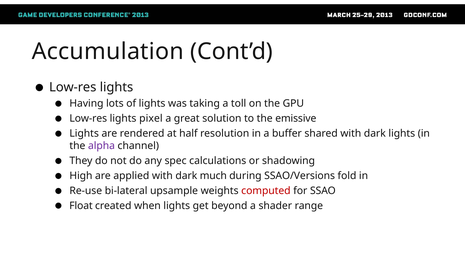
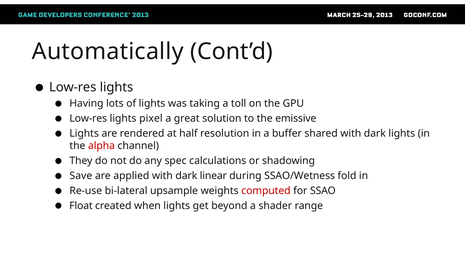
Accumulation: Accumulation -> Automatically (108, 52)
alpha colour: purple -> red (101, 146)
High: High -> Save (81, 176)
much: much -> linear (213, 176)
SSAO/Versions: SSAO/Versions -> SSAO/Wetness (300, 176)
